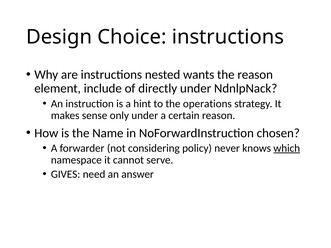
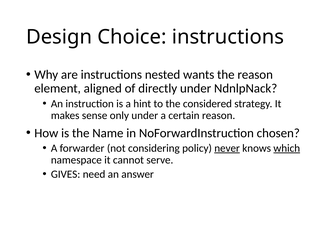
include: include -> aligned (103, 89)
operations: operations -> considered (207, 104)
never underline: none -> present (227, 148)
